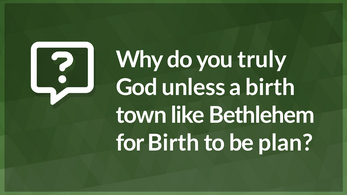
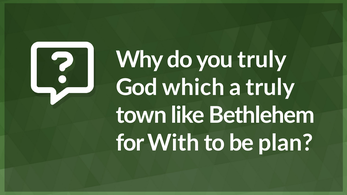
unless: unless -> which (193, 88)
a birth: birth -> truly (270, 88)
for Birth: Birth -> With (173, 143)
